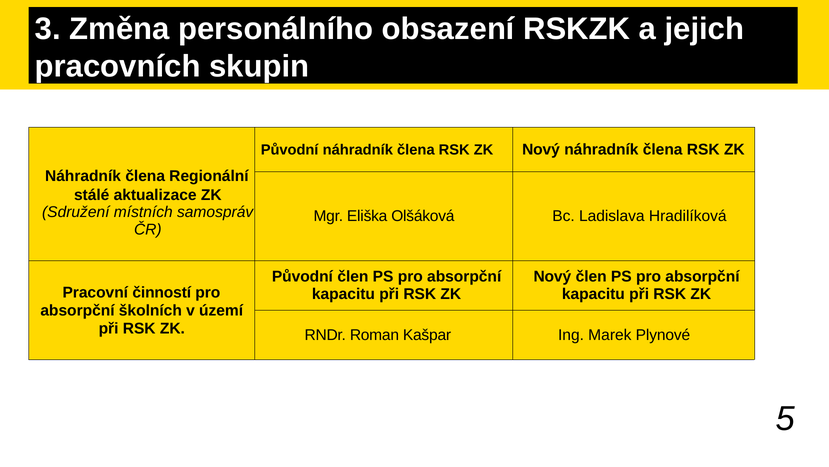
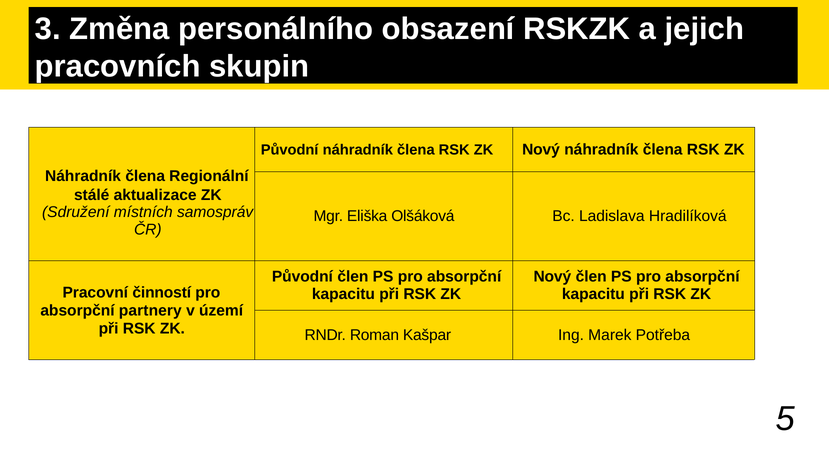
školních: školních -> partnery (150, 310)
Plynové: Plynové -> Potřeba (663, 335)
